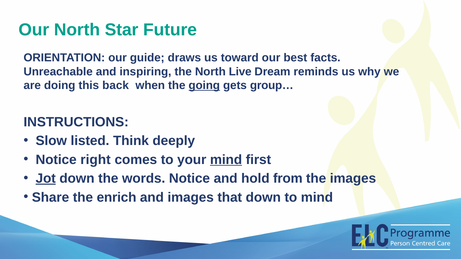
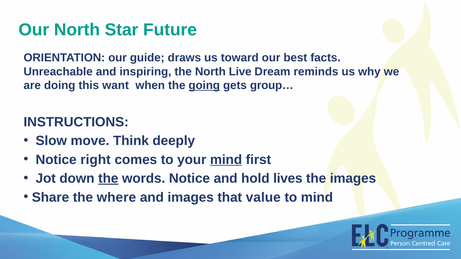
back: back -> want (116, 85)
listed: listed -> move (90, 141)
Jot underline: present -> none (46, 179)
the underline: none -> present (108, 179)
from: from -> lives (288, 179)
enrich: enrich -> where (116, 197)
that down: down -> value (263, 197)
